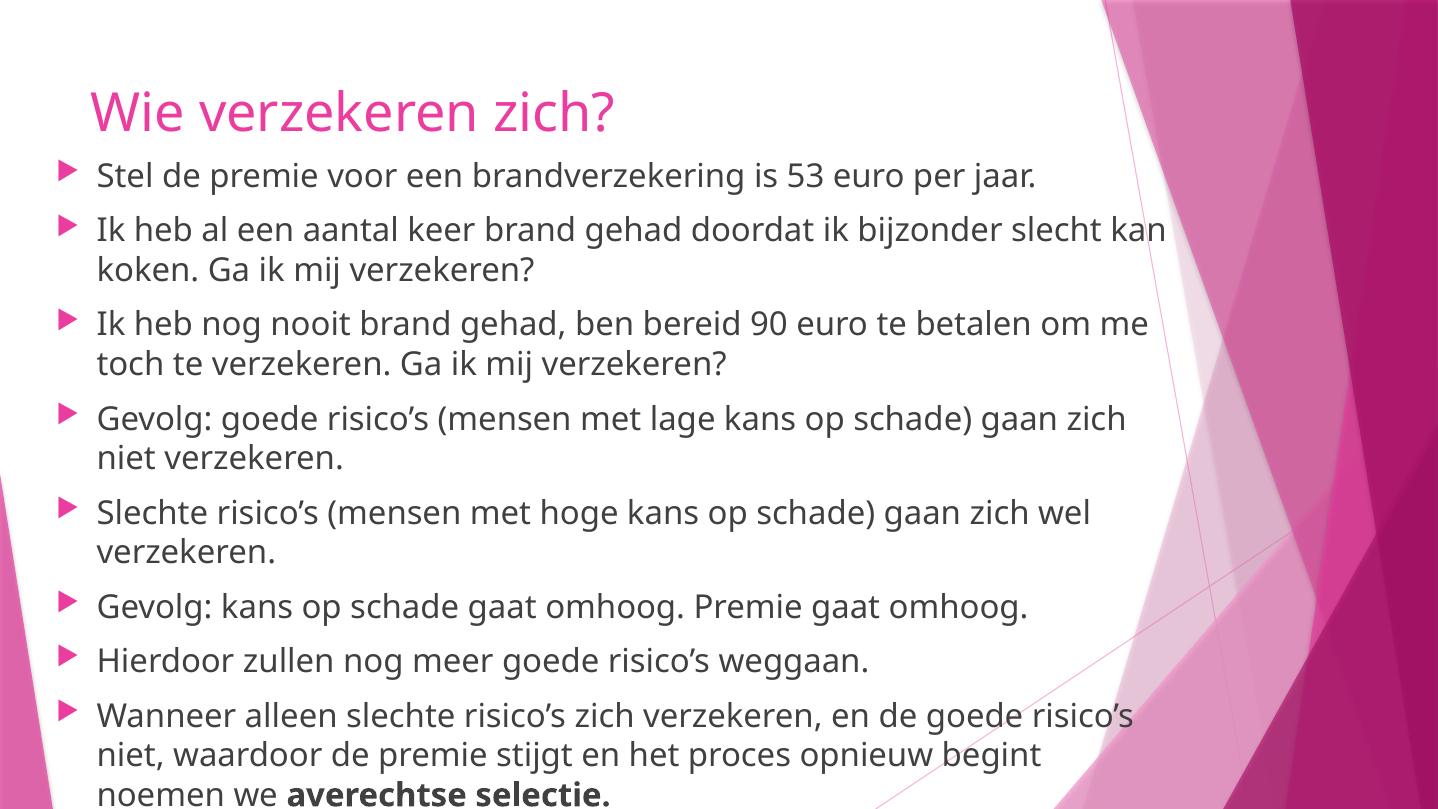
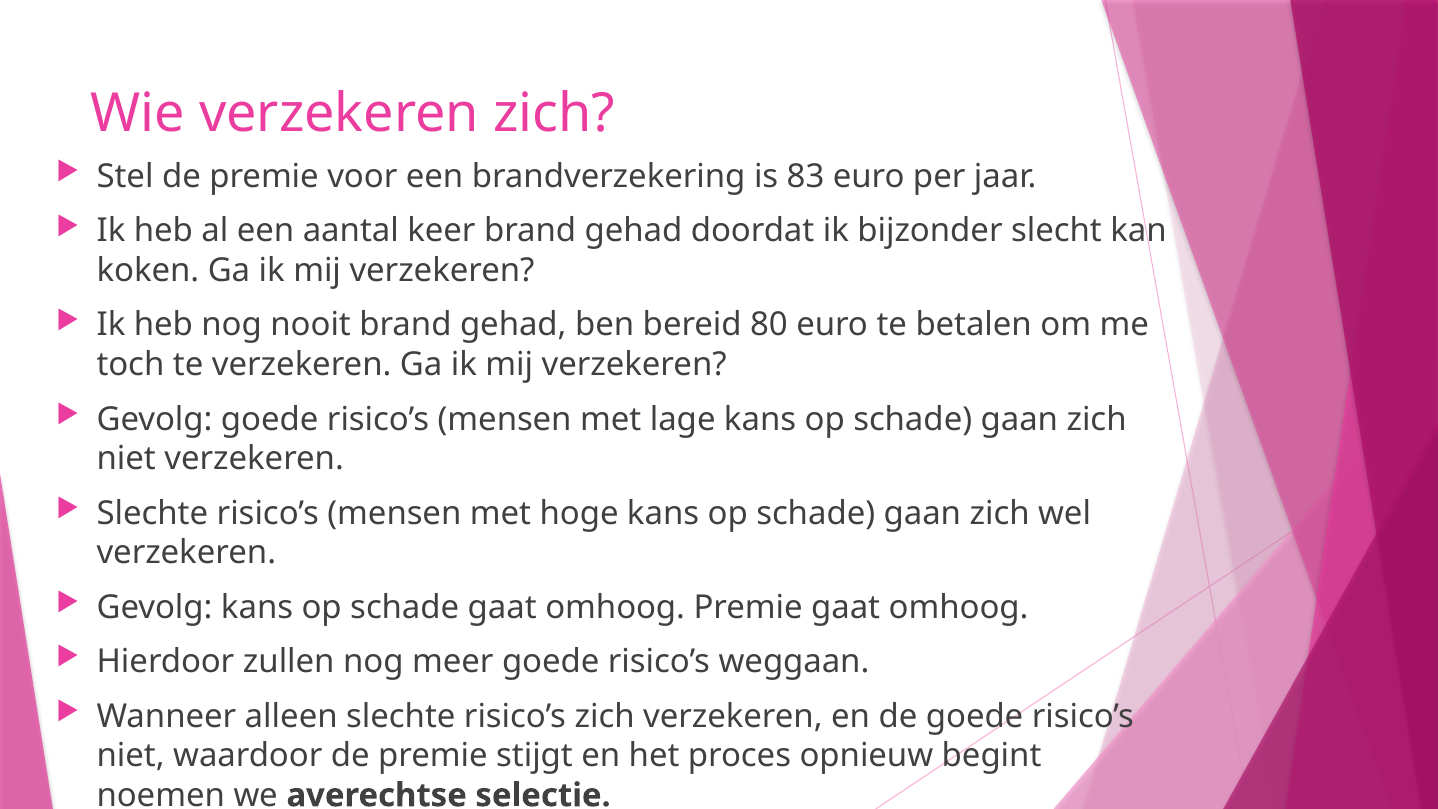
53: 53 -> 83 (806, 176)
90: 90 -> 80 (769, 325)
